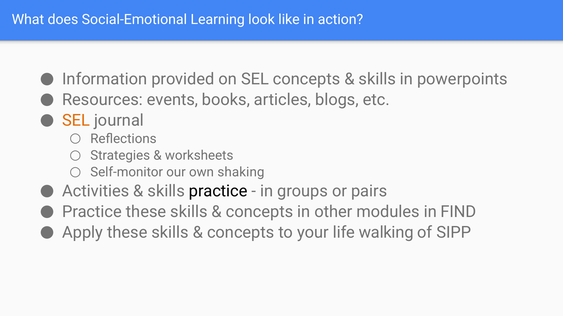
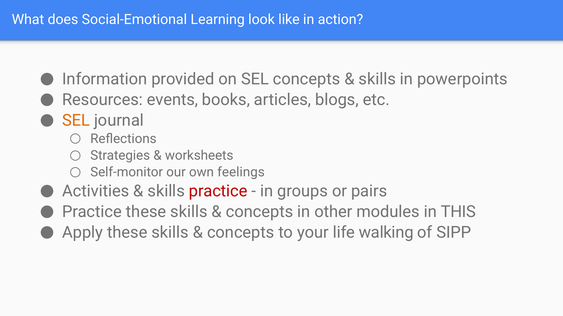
shaking: shaking -> feelings (241, 172)
practice colour: black -> red (218, 192)
FIND: FIND -> THIS (458, 212)
